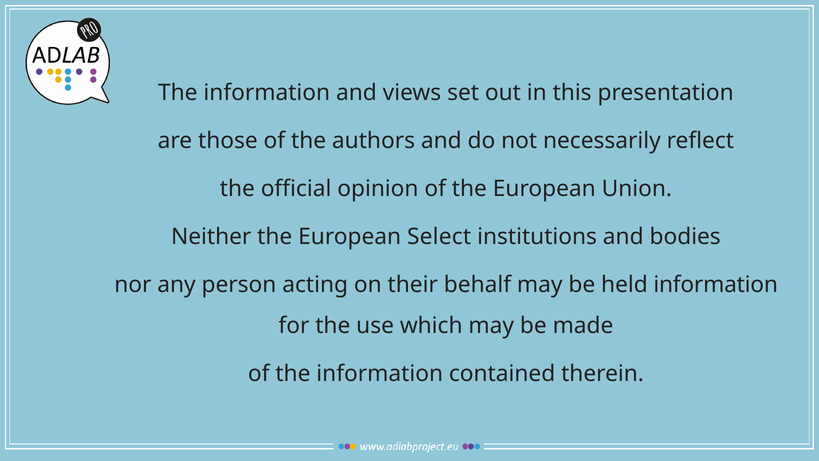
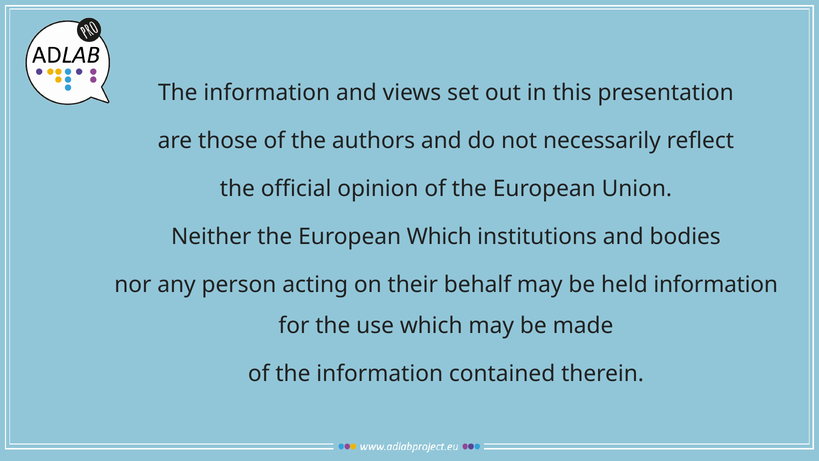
European Select: Select -> Which (439, 237)
